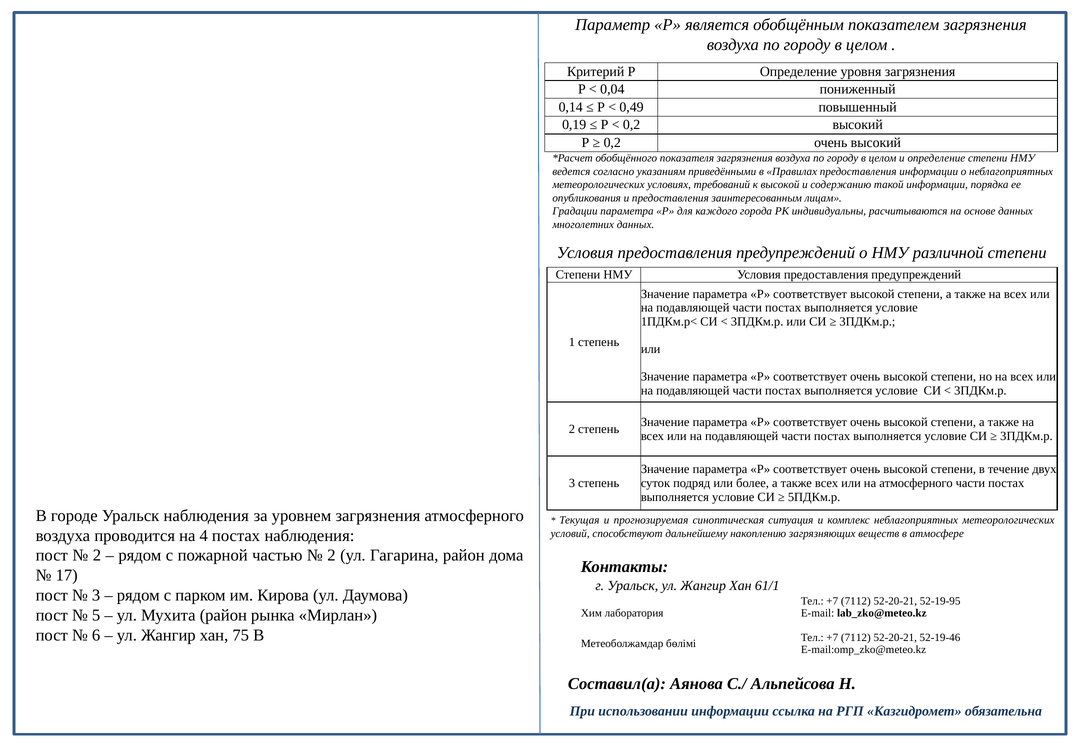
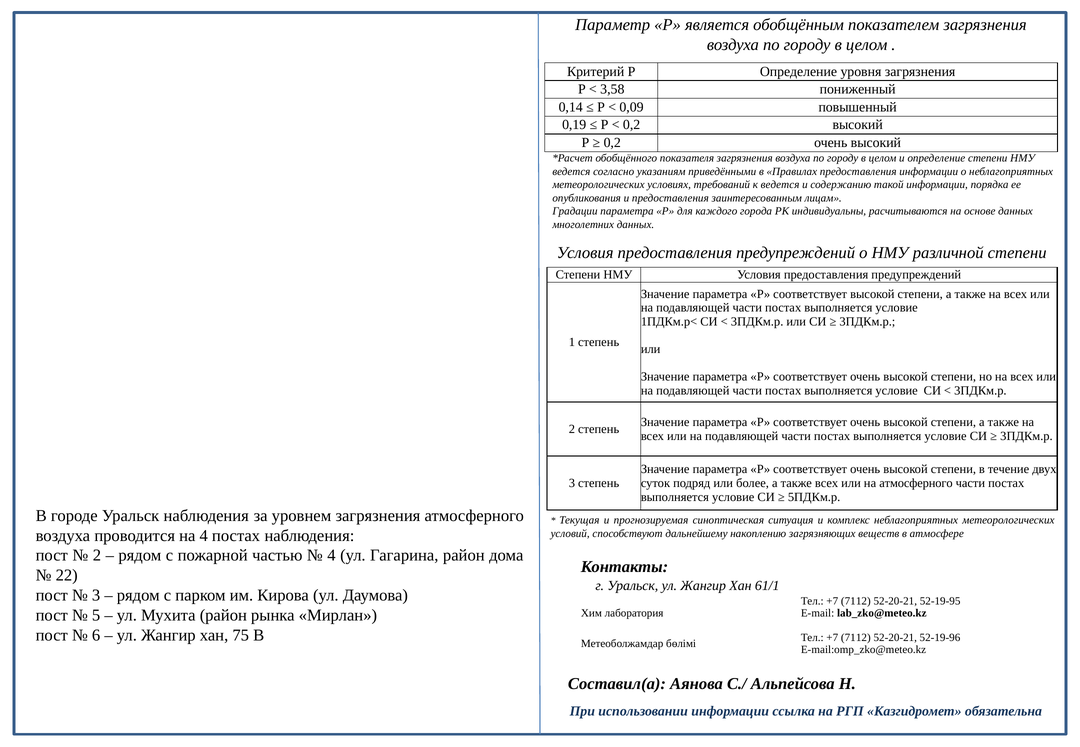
0,04: 0,04 -> 3,58 (612, 89)
0,49: 0,49 -> 0,09 (632, 107)
к высокой: высокой -> ведется (780, 185)
2: 2 -> 4 (331, 556)
17: 17 -> 22 (67, 576)
52-19-46: 52-19-46 -> 52-19-96 (940, 638)
